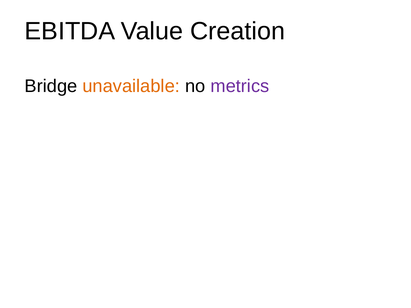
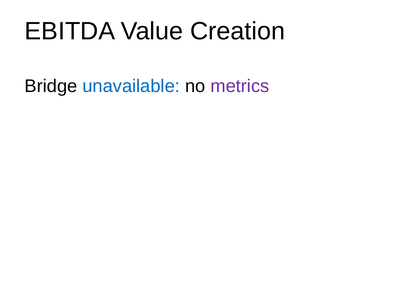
unavailable colour: orange -> blue (131, 86)
